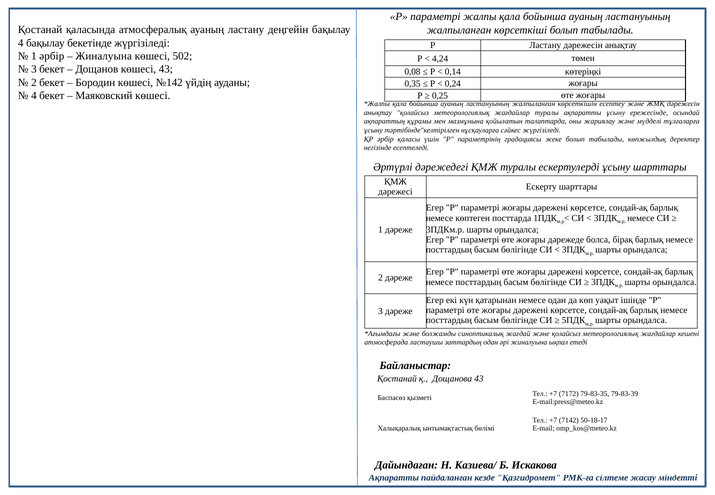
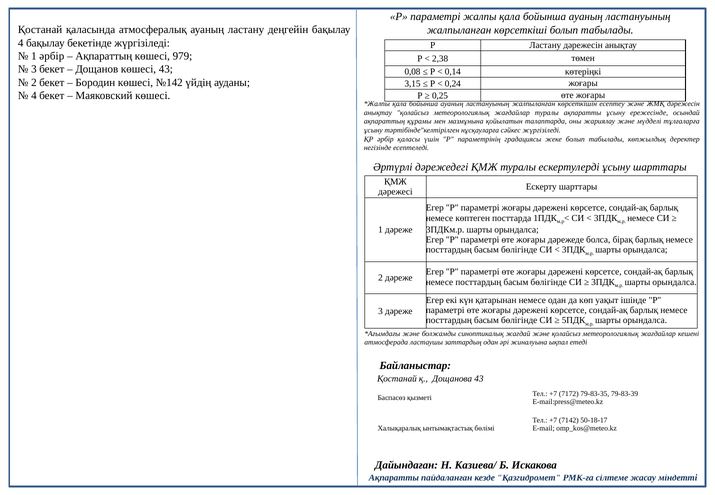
Жиналуына: Жиналуына -> Ақпараттың (104, 56)
502: 502 -> 979 (182, 56)
4,24: 4,24 -> 2,38 (440, 59)
0,35: 0,35 -> 3,15 (413, 84)
